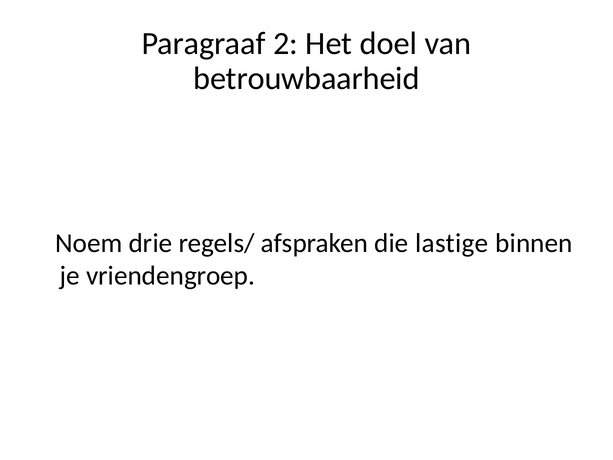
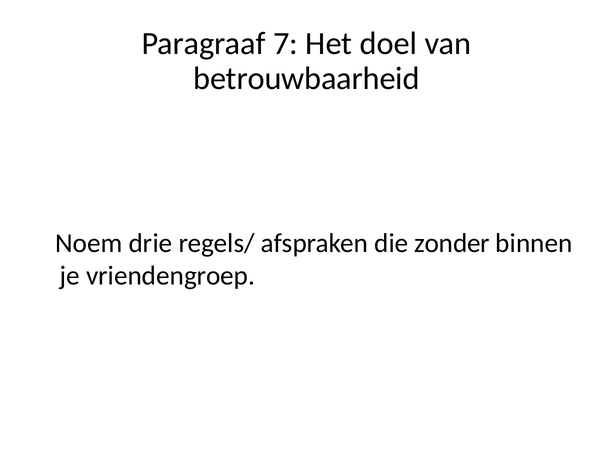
2: 2 -> 7 (286, 43)
lastige: lastige -> zonder (452, 243)
